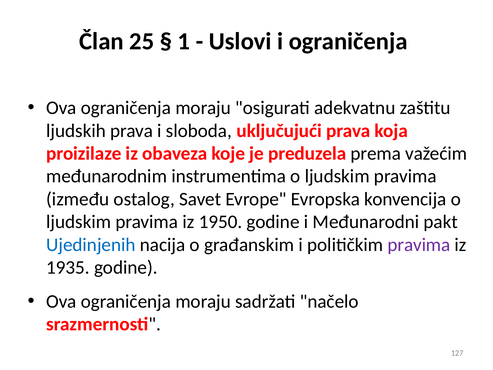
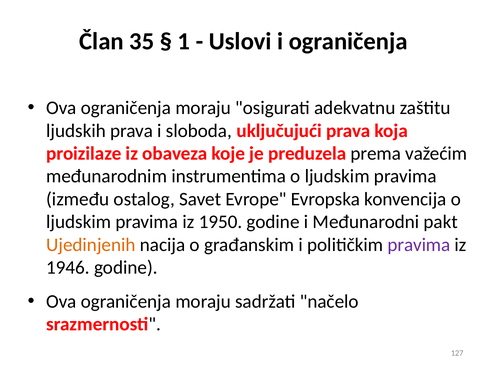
25: 25 -> 35 (142, 41)
Ujedinjenih colour: blue -> orange (91, 245)
1935: 1935 -> 1946 (68, 267)
